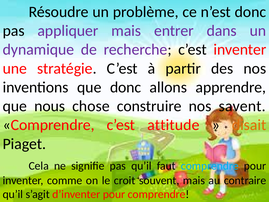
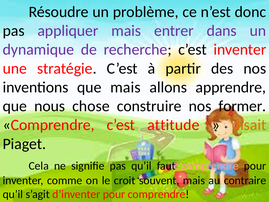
que donc: donc -> mais (125, 87)
savent: savent -> former (242, 106)
comprendre colour: light blue -> pink (210, 166)
